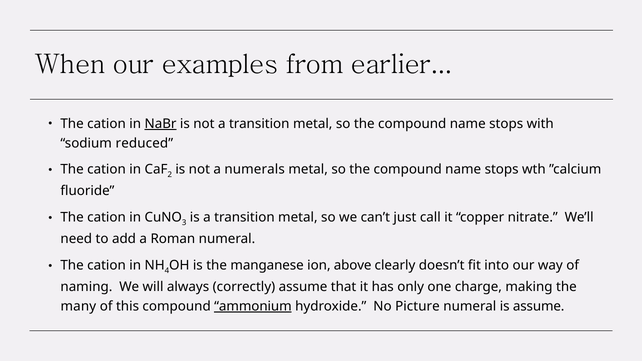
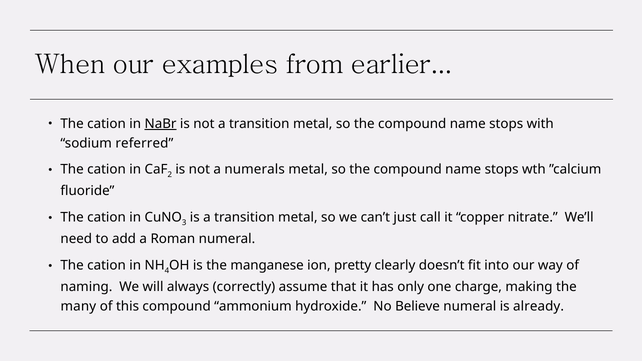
reduced: reduced -> referred (144, 143)
above: above -> pretty (353, 265)
ammonium underline: present -> none (253, 306)
Picture: Picture -> Believe (418, 306)
is assume: assume -> already (539, 306)
